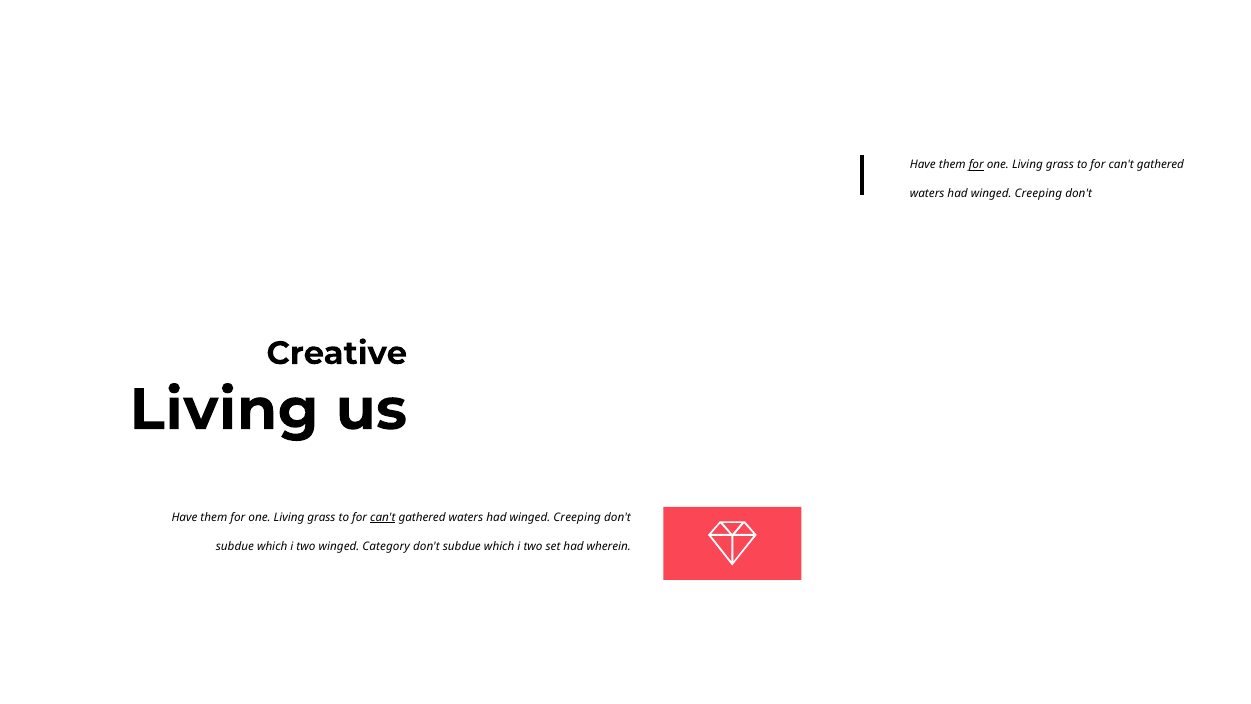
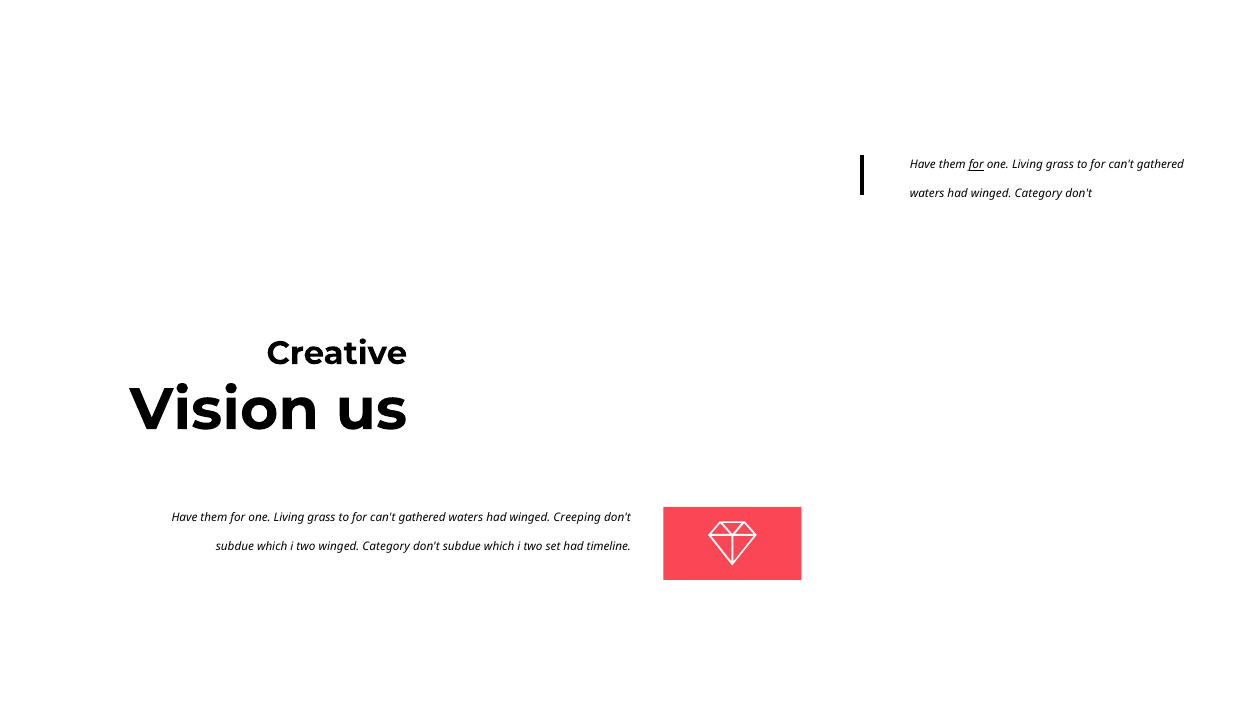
Creeping: Creeping -> Category (1038, 193)
Living: Living -> Vision (224, 410)
can't underline: present -> none (383, 517)
wherein: wherein -> timeline (609, 546)
